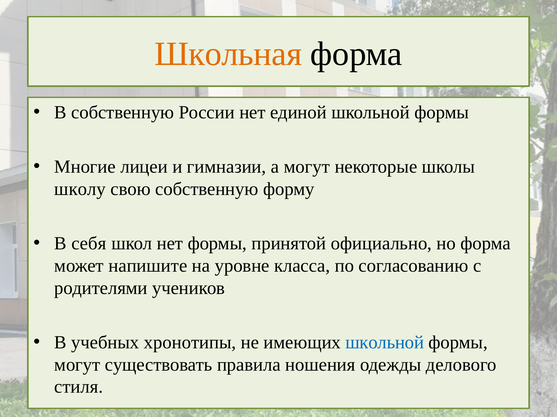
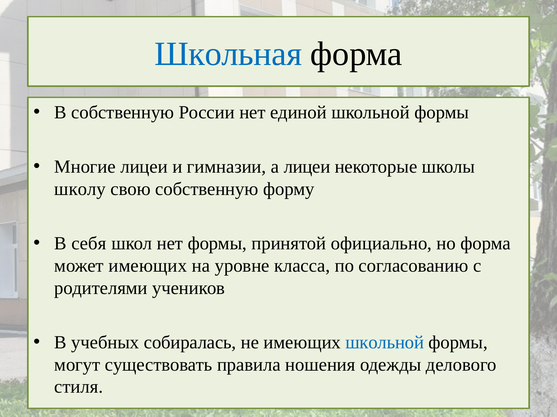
Школьная colour: orange -> blue (228, 54)
а могут: могут -> лицеи (307, 167)
может напишите: напишите -> имеющих (148, 266)
хронотипы: хронотипы -> собиралась (190, 343)
